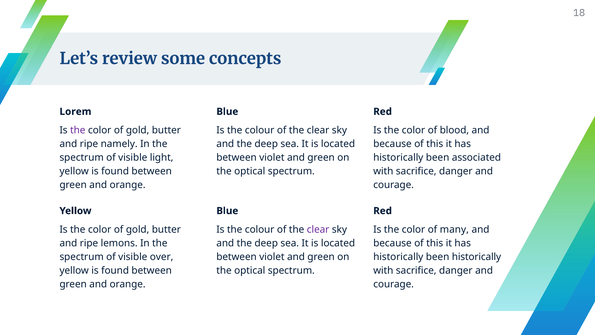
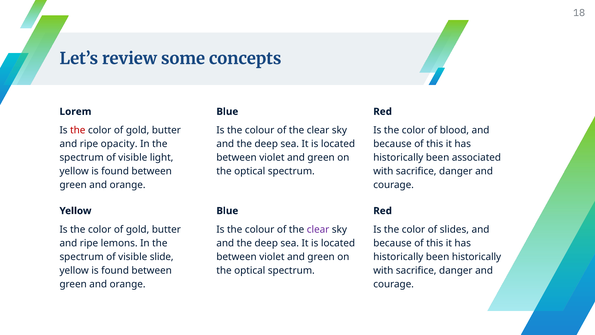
the colour: purple -> red (78, 130)
namely: namely -> opacity (119, 144)
many: many -> slides (454, 229)
over: over -> slide (162, 257)
